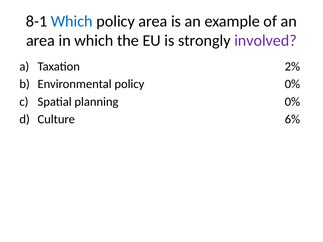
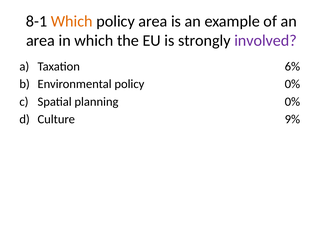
Which colour: blue -> orange (72, 21)
2%: 2% -> 6% (292, 67)
6%: 6% -> 9% (292, 119)
